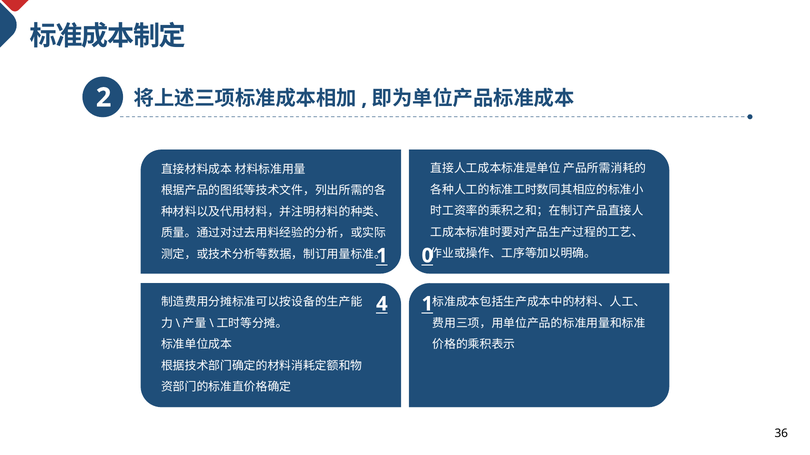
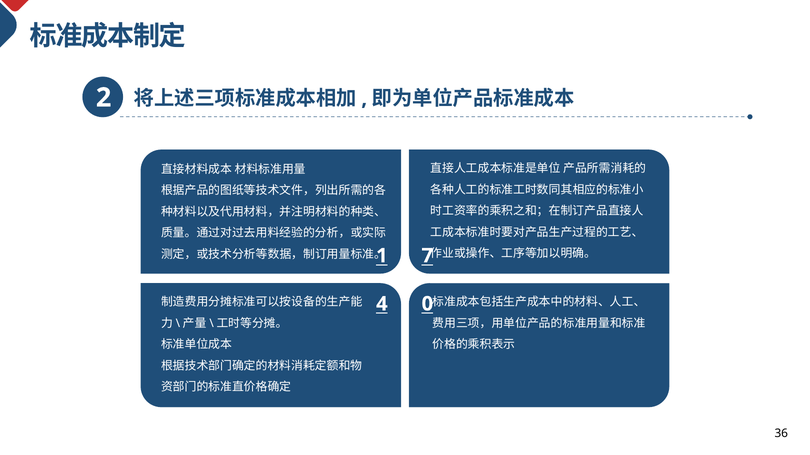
0: 0 -> 7 (427, 256)
4 1: 1 -> 0 (427, 304)
